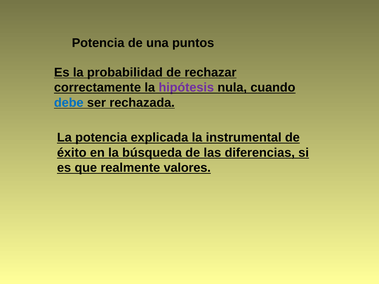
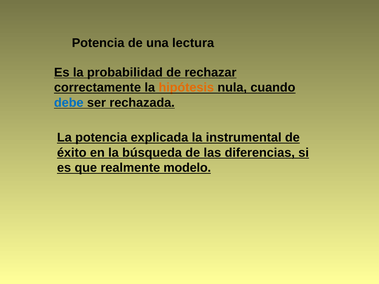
puntos: puntos -> lectura (193, 43)
hipótesis colour: purple -> orange (186, 88)
valores: valores -> modelo (187, 168)
